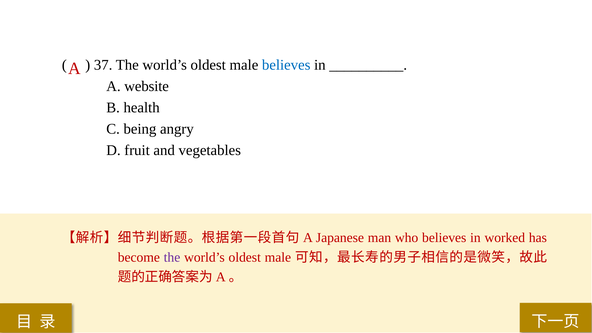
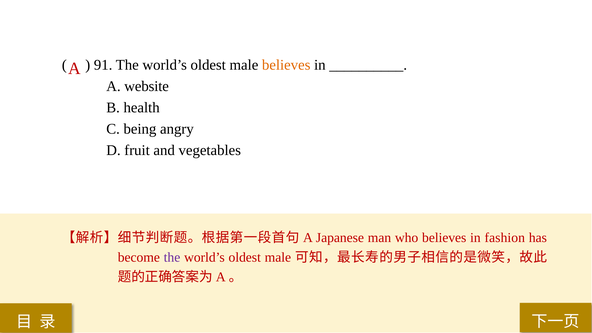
37: 37 -> 91 (103, 65)
believes colour: blue -> orange (286, 65)
worked: worked -> fashion (505, 238)
